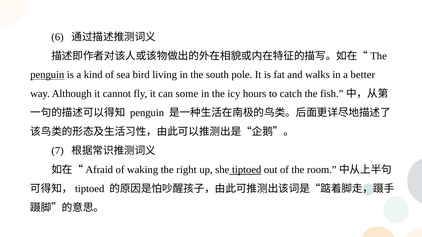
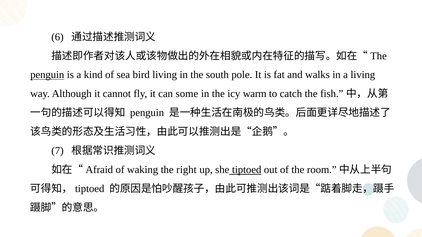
a better: better -> living (363, 75)
hours: hours -> warm (255, 94)
